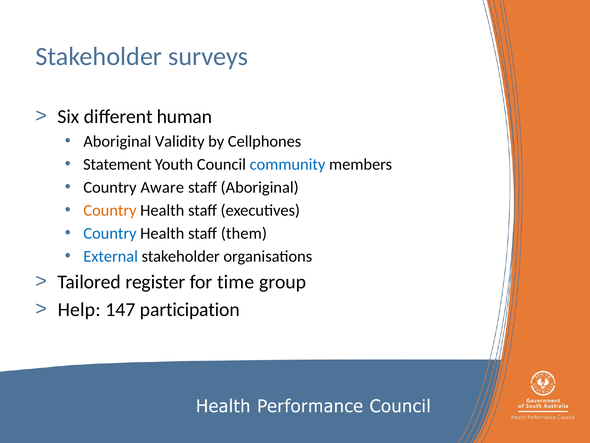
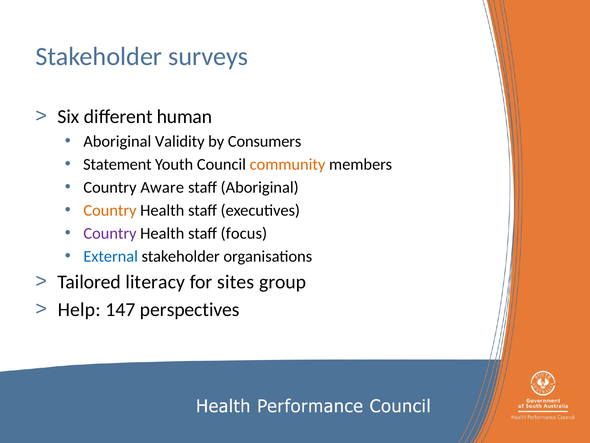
Cellphones: Cellphones -> Consumers (265, 141)
community colour: blue -> orange (288, 164)
Country colour: blue -> purple (110, 233)
them: them -> focus (244, 233)
register: register -> literacy (155, 282)
time: time -> sites (236, 282)
participation: participation -> perspectives (190, 309)
